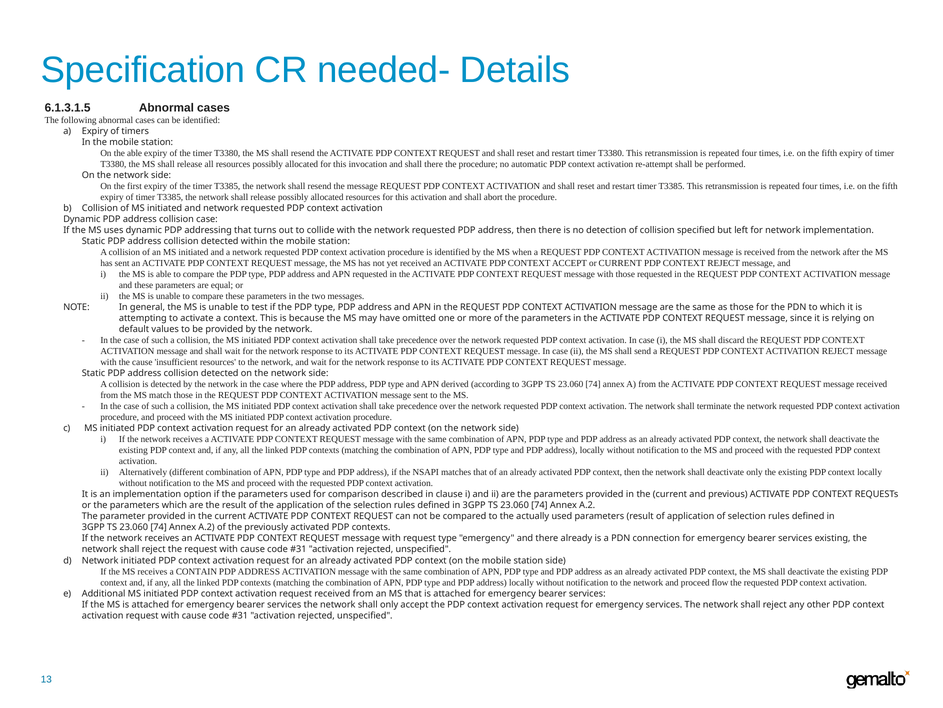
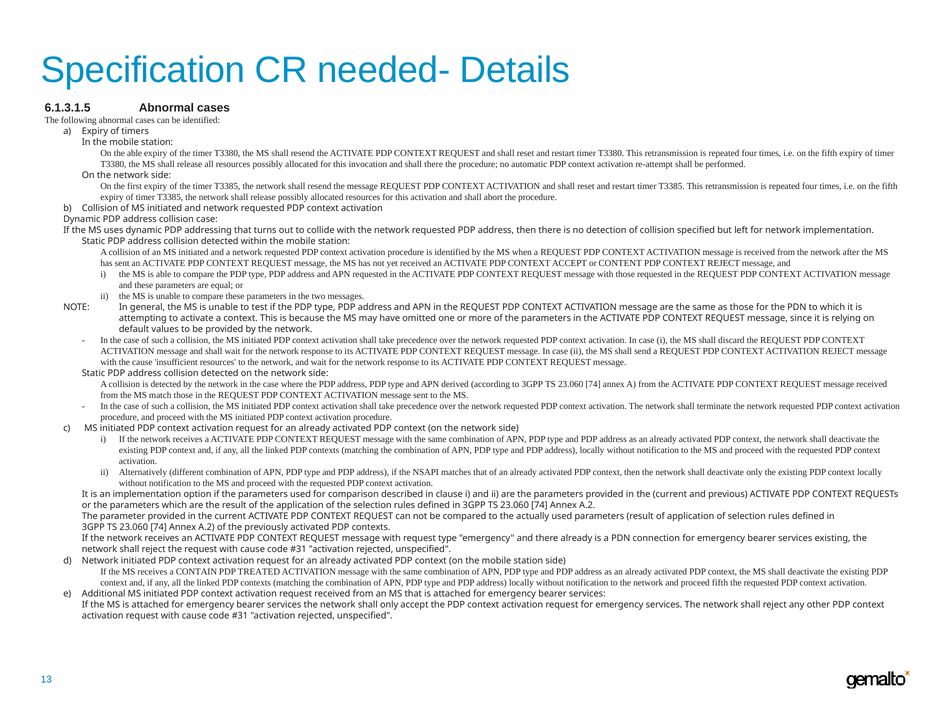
or CURRENT: CURRENT -> CONTENT (620, 263)
ADDRESS: ADDRESS -> TREATED (259, 571)
proceed flow: flow -> fifth (720, 582)
